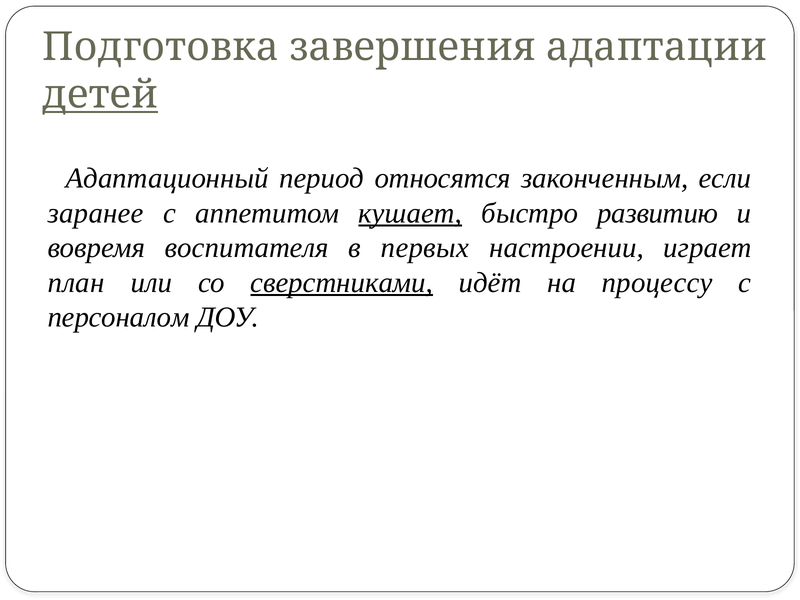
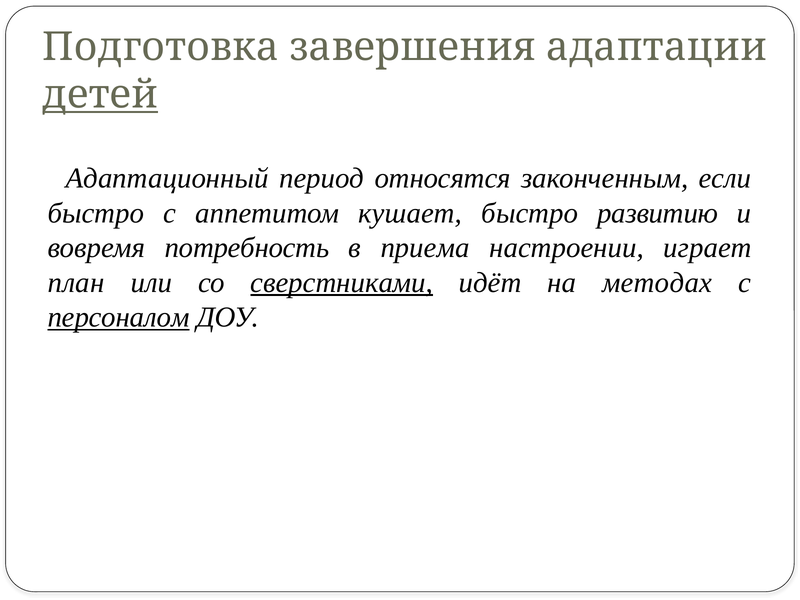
заранее: заранее -> быстро (96, 213)
кушает underline: present -> none (410, 213)
воспитателя: воспитателя -> потребность (247, 248)
первых: первых -> приема (425, 248)
процессу: процессу -> методах (657, 283)
персоналом underline: none -> present (119, 317)
